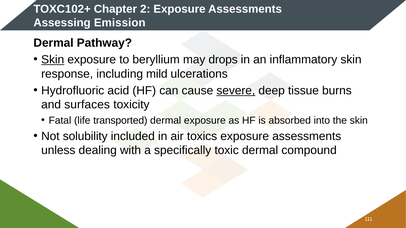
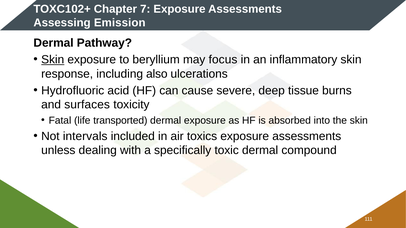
2: 2 -> 7 (145, 9)
drops: drops -> focus (223, 60)
mild: mild -> also (157, 74)
severe underline: present -> none (236, 91)
solubility: solubility -> intervals (85, 136)
